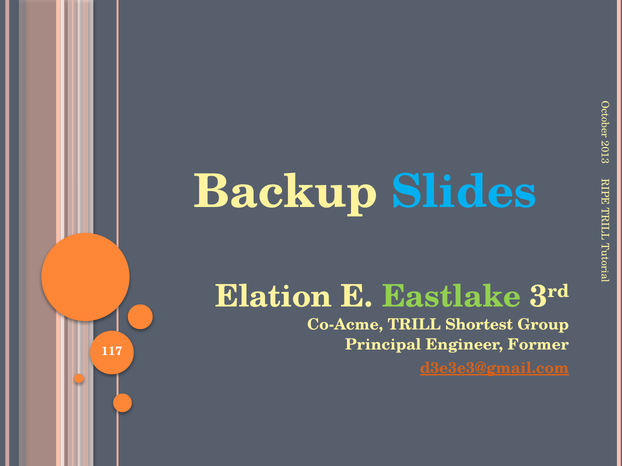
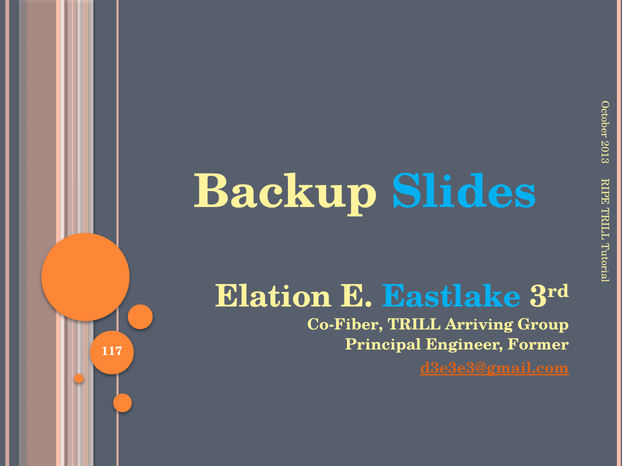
Eastlake colour: light green -> light blue (452, 297)
Co-Acme: Co-Acme -> Co-Fiber (345, 325)
Shortest: Shortest -> Arriving (479, 325)
